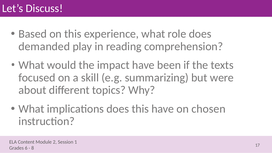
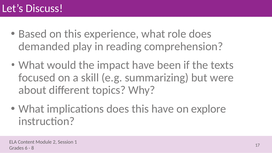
chosen: chosen -> explore (209, 109)
